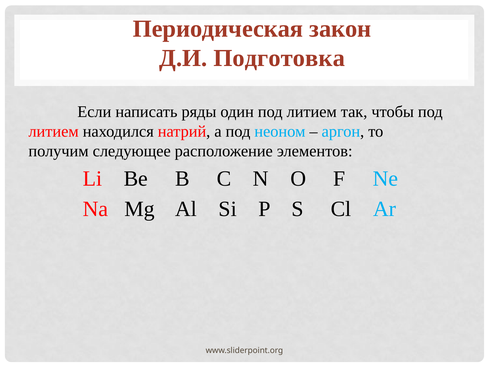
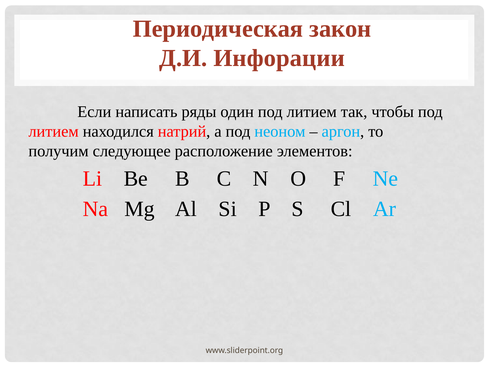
Подготовка: Подготовка -> Инфорации (279, 58)
